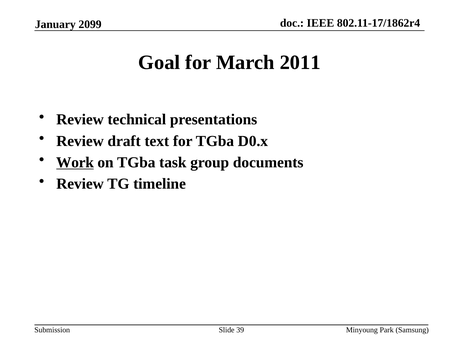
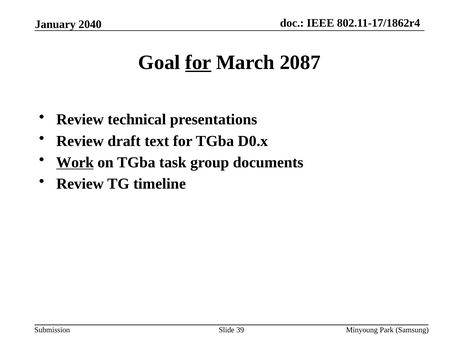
2099: 2099 -> 2040 (90, 24)
for underline: none -> present (198, 63)
2011: 2011 -> 2087 (300, 63)
